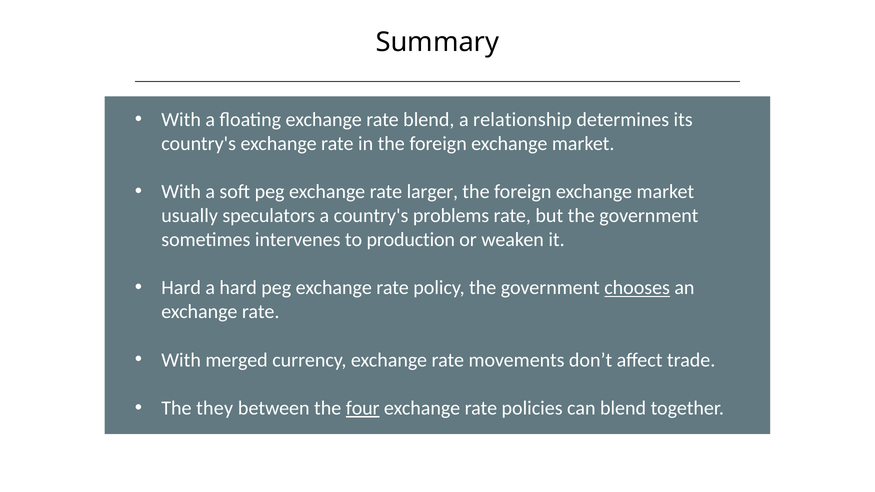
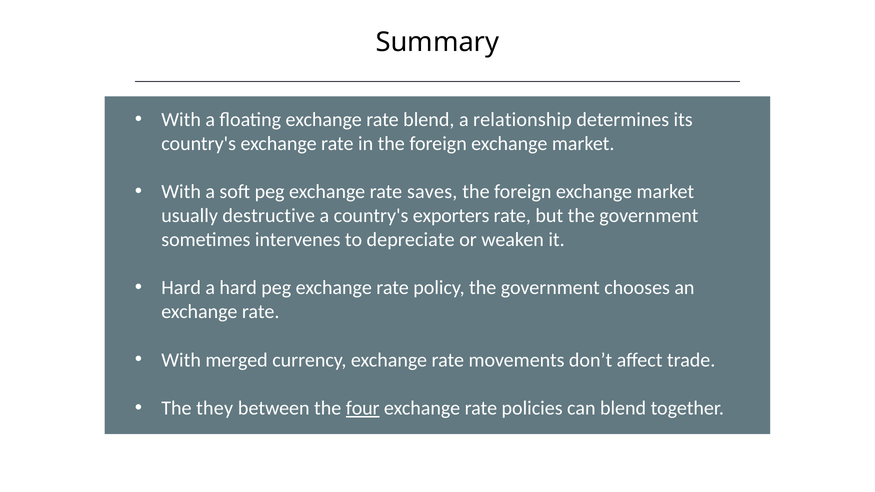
larger: larger -> saves (432, 192)
speculators: speculators -> destructive (269, 216)
problems: problems -> exporters (451, 216)
production: production -> depreciate (411, 240)
chooses underline: present -> none (637, 288)
